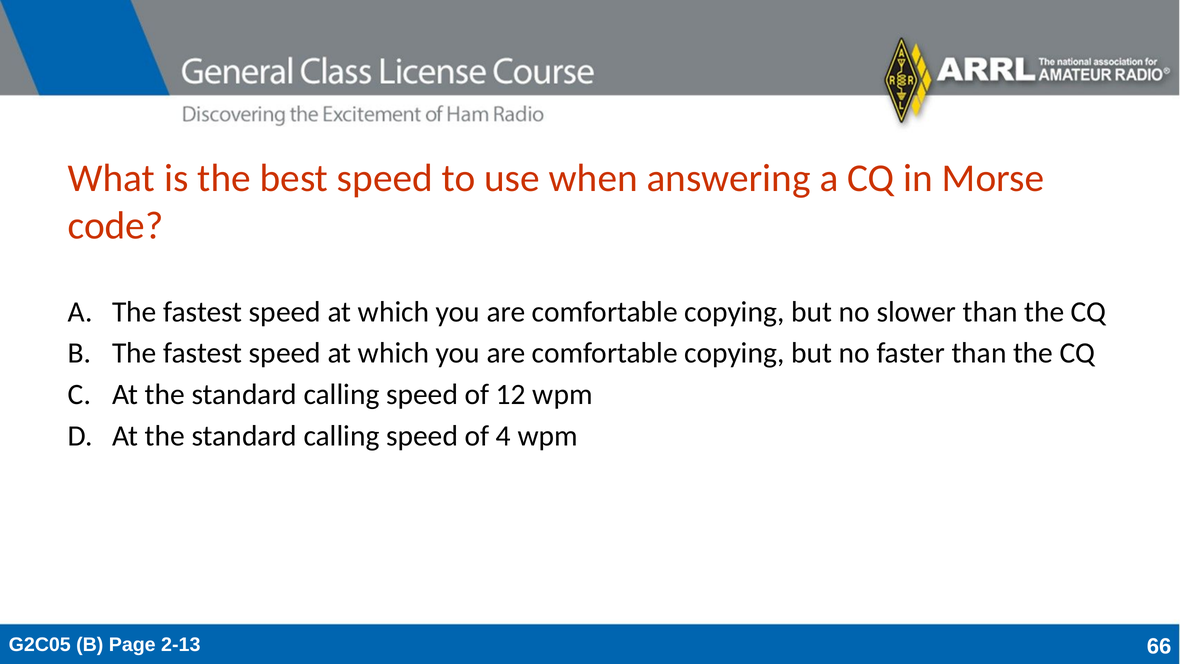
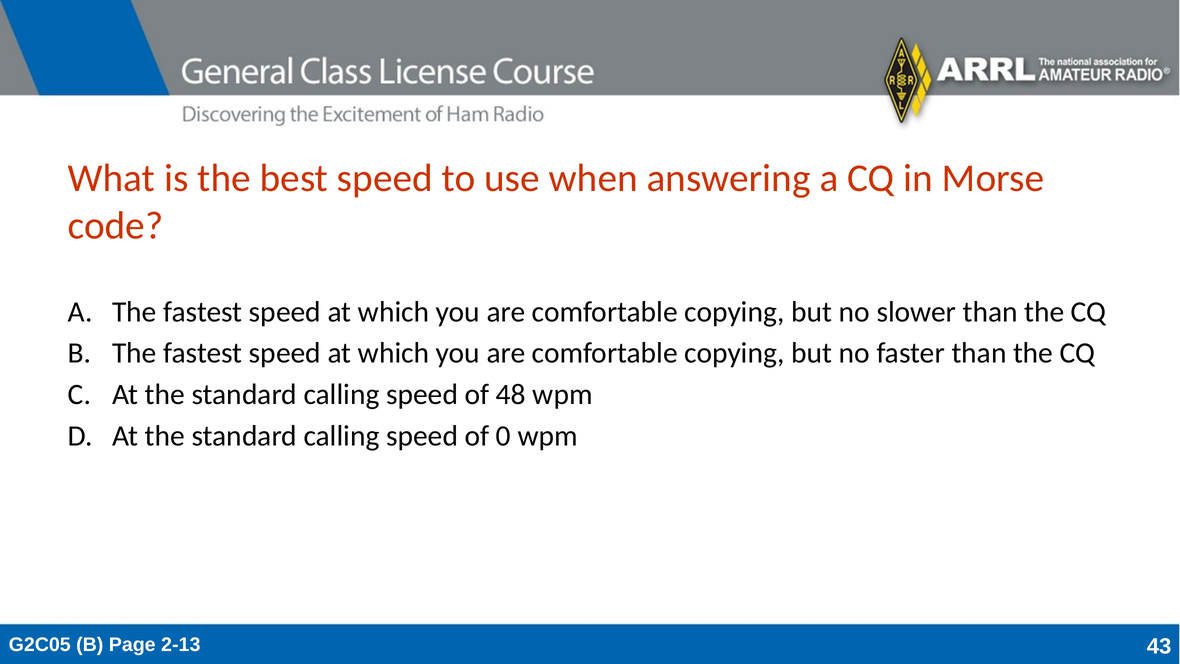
12: 12 -> 48 (511, 394)
4: 4 -> 0 (503, 436)
66: 66 -> 43 (1159, 646)
